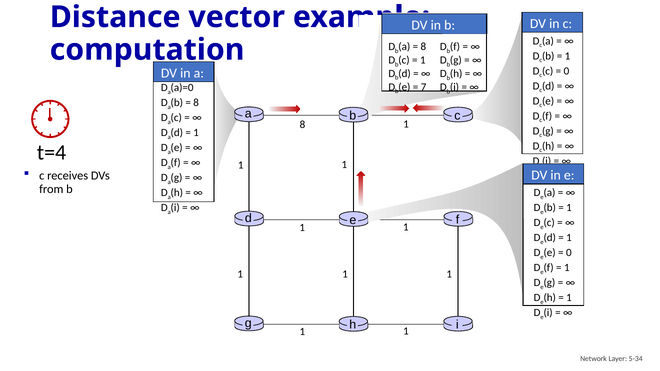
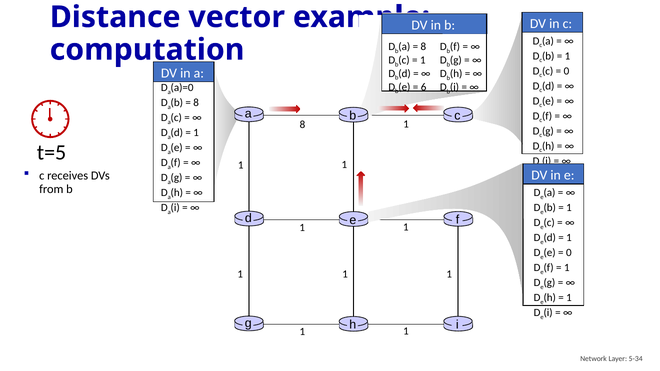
7: 7 -> 6 (424, 87)
t=4: t=4 -> t=5 (52, 153)
